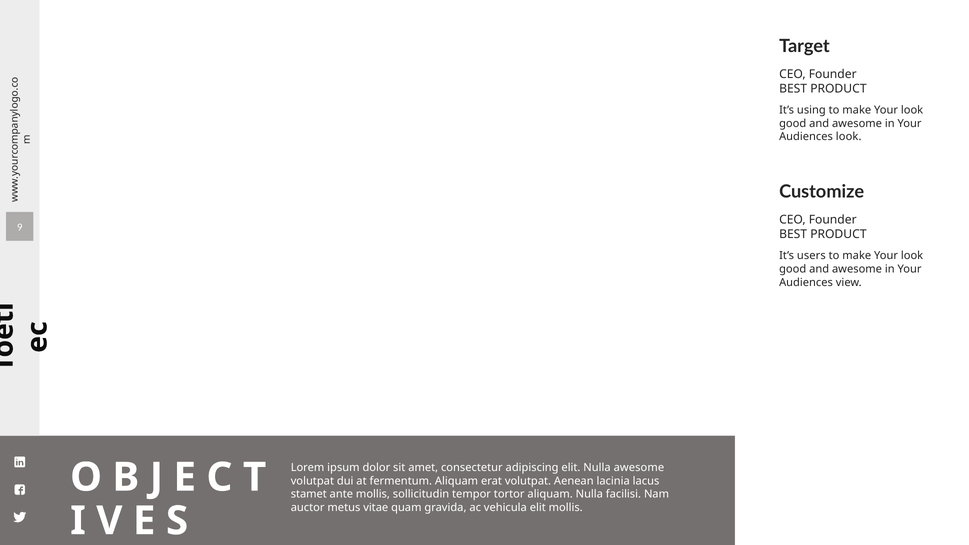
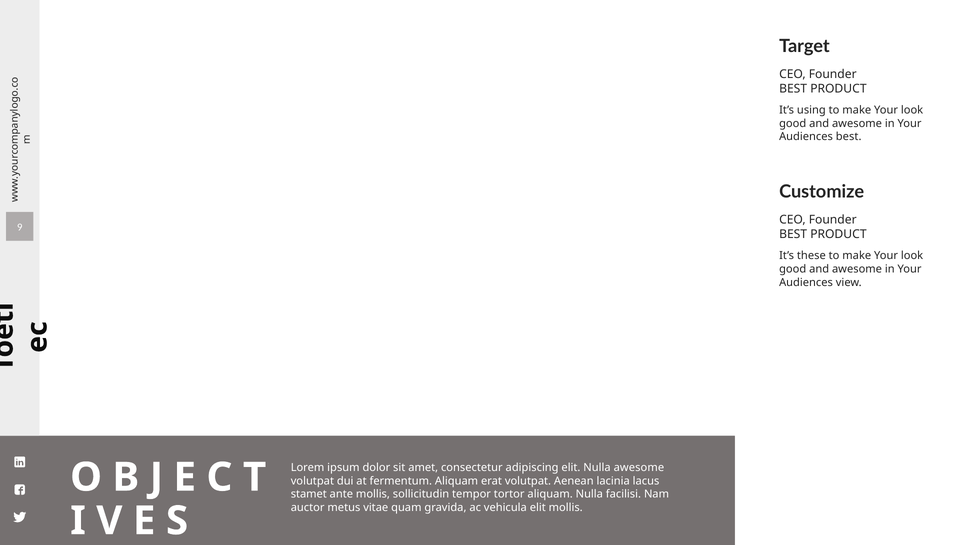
Audiences look: look -> best (849, 137)
users: users -> these (811, 256)
